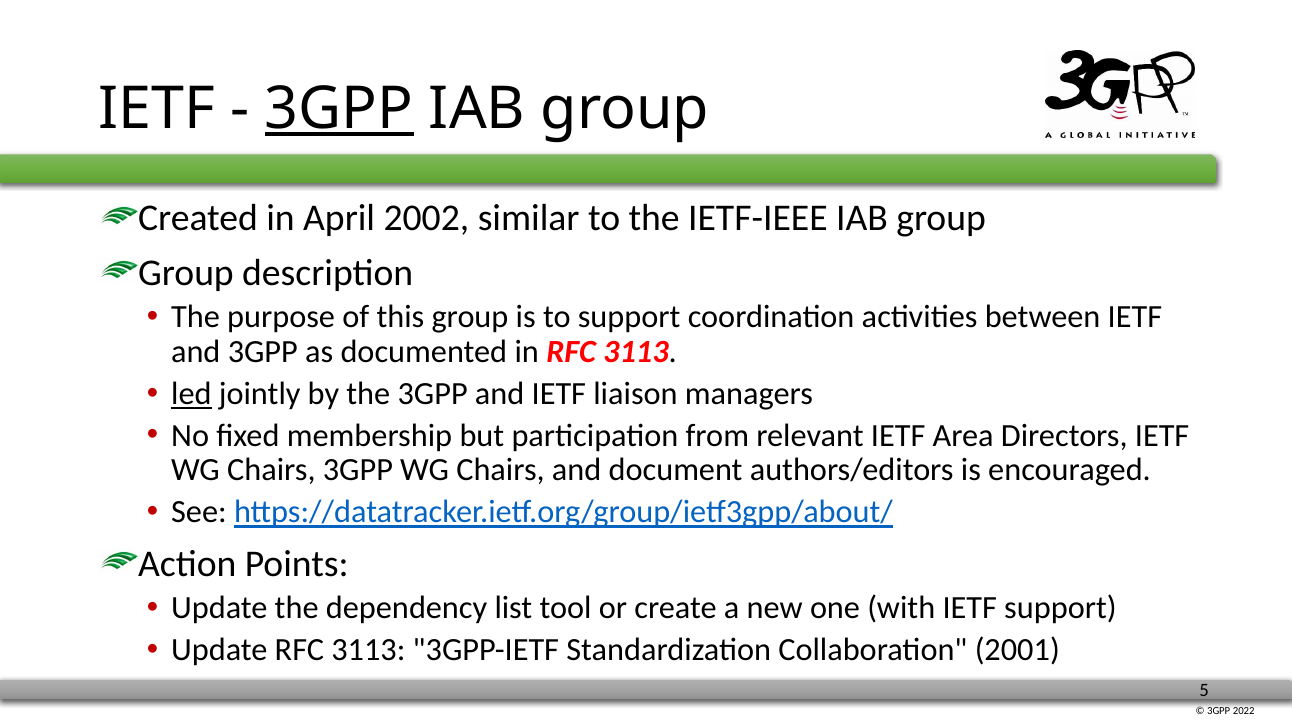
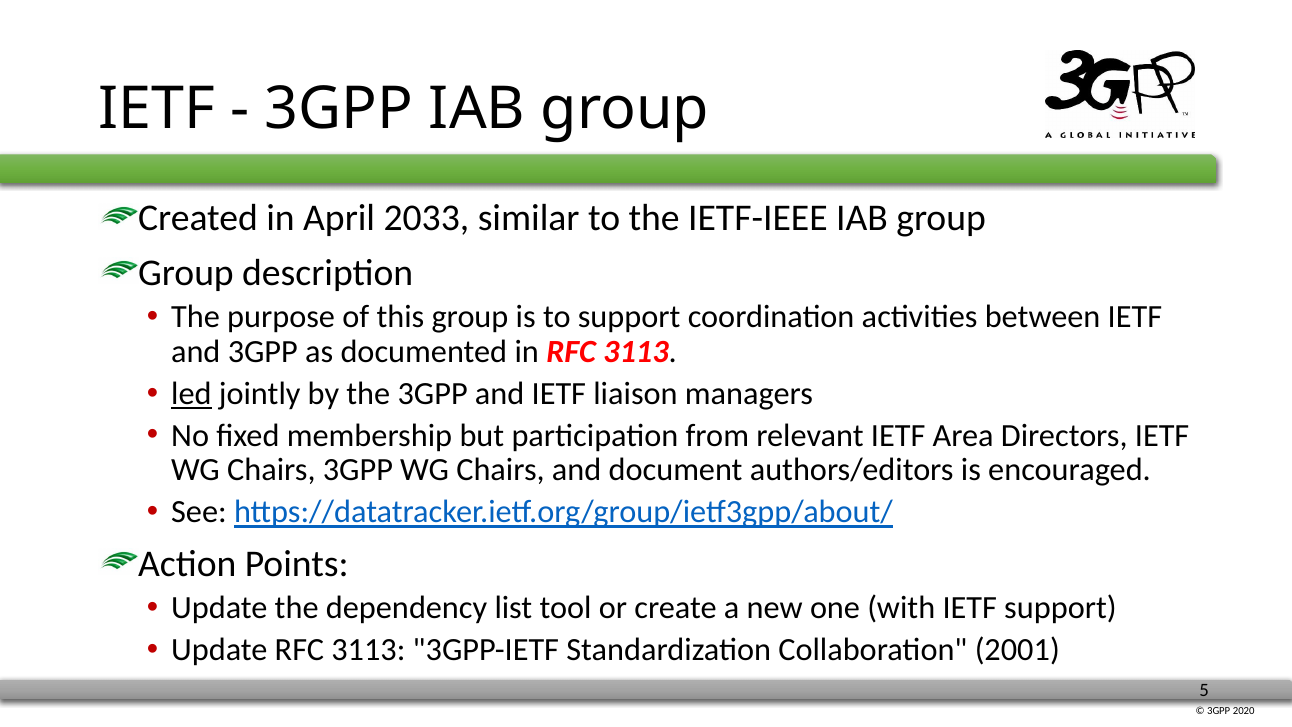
3GPP underline: present -> none (339, 109)
2002: 2002 -> 2033 (426, 218)
2022: 2022 -> 2020 (1244, 711)
